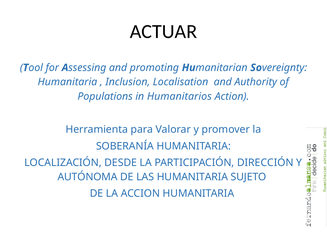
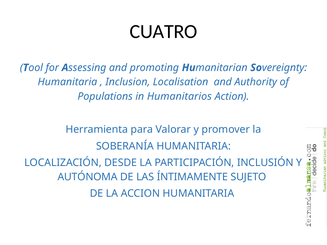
ACTUAR: ACTUAR -> CUATRO (164, 32)
DIRECCIÓN: DIRECCIÓN -> INCLUSIÓN (265, 163)
LAS HUMANITARIA: HUMANITARIA -> ÍNTIMAMENTE (192, 177)
